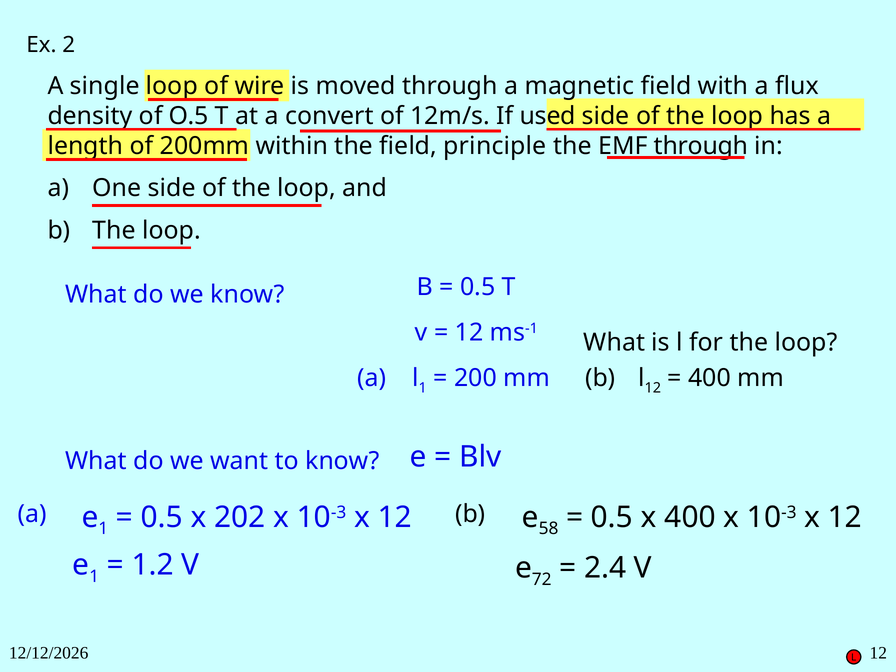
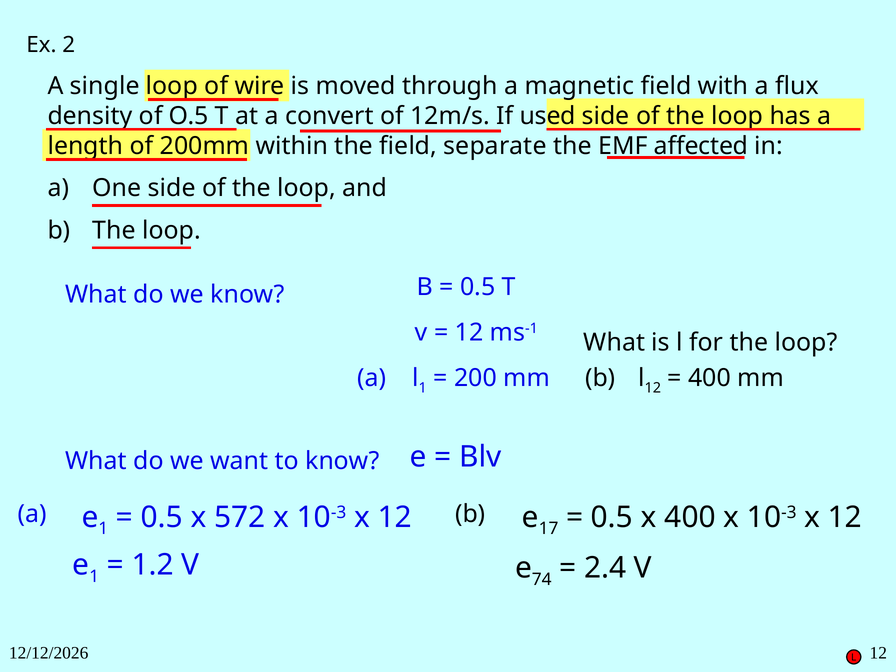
principle: principle -> separate (495, 146)
EMF through: through -> affected (701, 146)
202: 202 -> 572 (240, 517)
58: 58 -> 17 (549, 529)
72: 72 -> 74 (542, 580)
